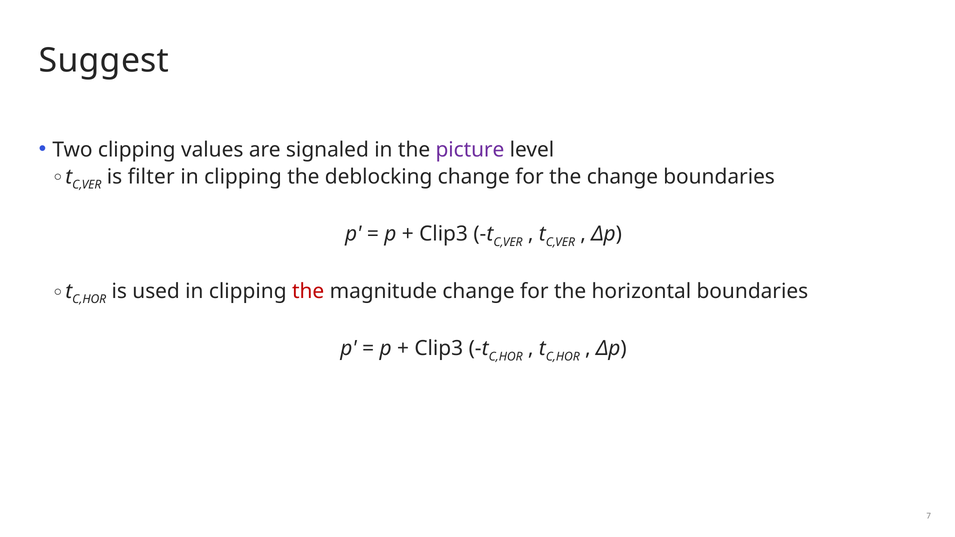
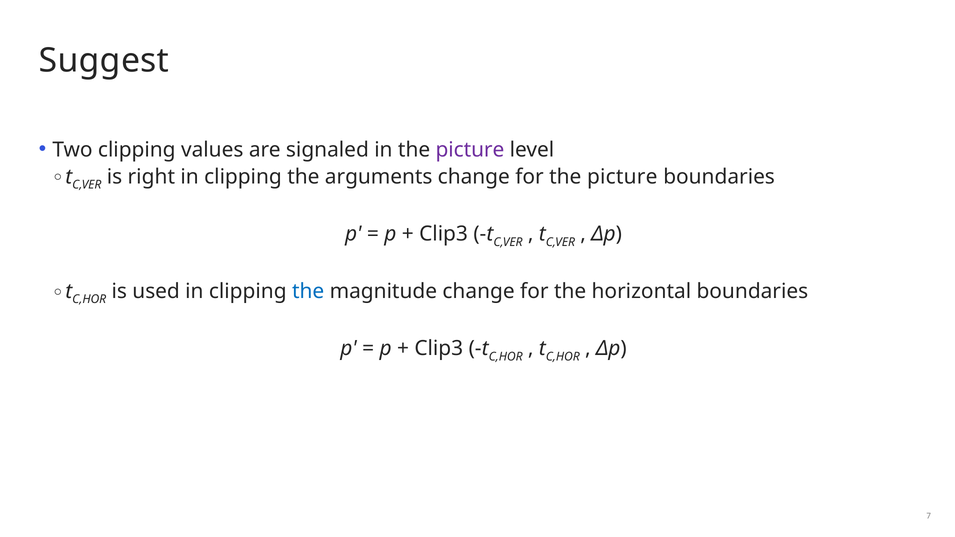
filter: filter -> right (151, 177)
deblocking: deblocking -> arguments (379, 177)
for the change: change -> picture (622, 177)
the colour: red -> blue (308, 291)
